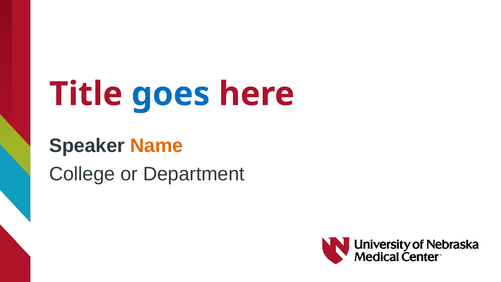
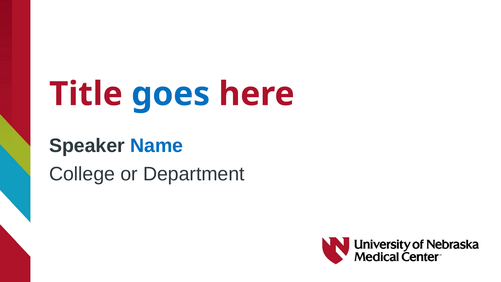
Name colour: orange -> blue (157, 145)
